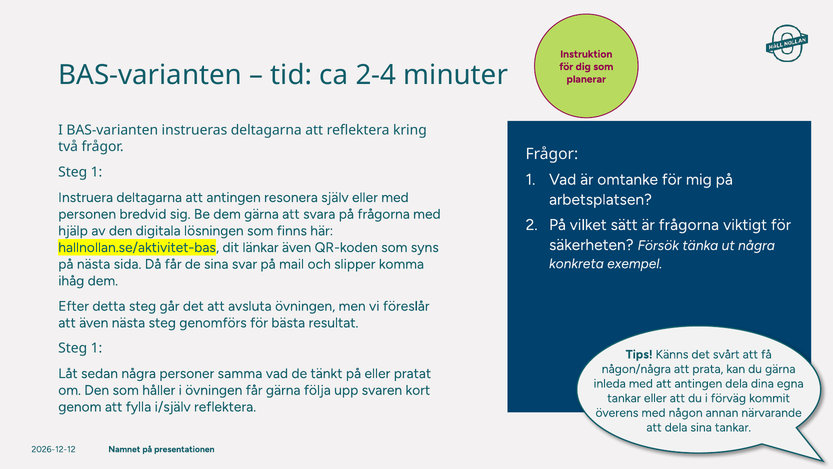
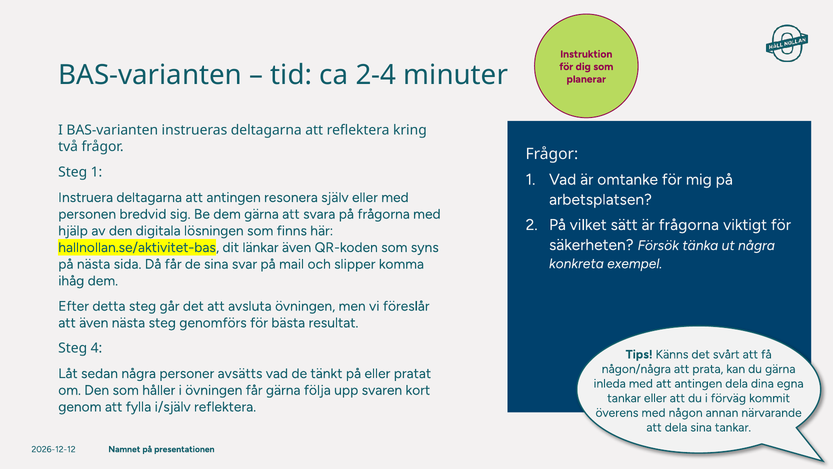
1: 1 -> 4 (97, 348)
samma: samma -> avsätts (240, 373)
